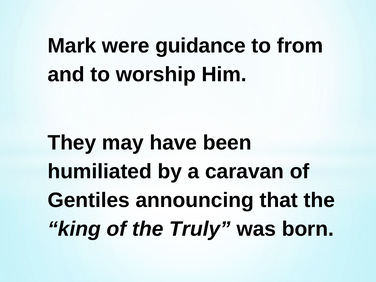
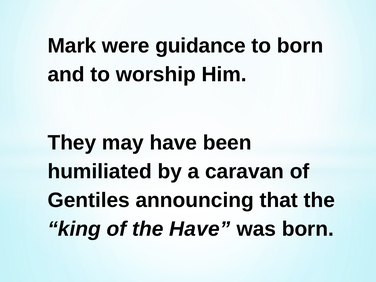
to from: from -> born (300, 46)
the Truly: Truly -> Have (200, 229)
